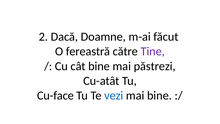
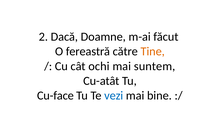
Tine colour: purple -> orange (153, 51)
cât bine: bine -> ochi (99, 66)
păstrezi: păstrezi -> suntem (155, 66)
